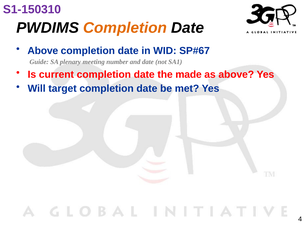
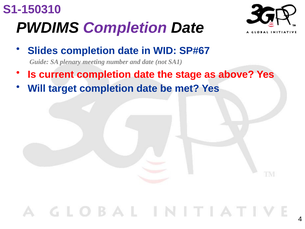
Completion colour: orange -> purple (125, 28)
Above: Above -> Slides (43, 51)
made: made -> stage (189, 74)
